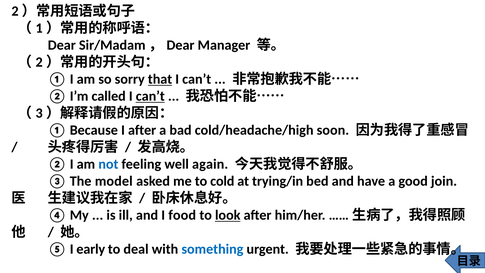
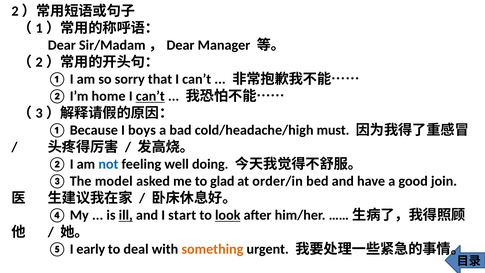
that underline: present -> none (160, 79)
called: called -> home (109, 96)
I after: after -> boys (142, 130)
soon: soon -> must (333, 130)
again: again -> doing (210, 164)
cold: cold -> glad (222, 181)
trying/in: trying/in -> order/in (278, 181)
ill underline: none -> present (126, 215)
food: food -> start (182, 215)
something colour: blue -> orange (212, 249)
